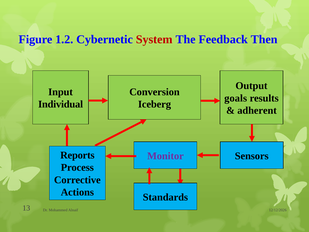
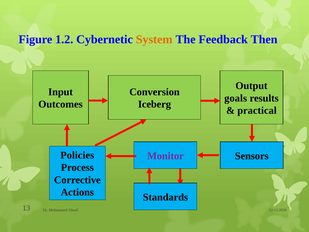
System colour: red -> orange (154, 39)
Individual: Individual -> Outcomes (60, 104)
adherent: adherent -> practical (257, 110)
Reports: Reports -> Policies (77, 155)
